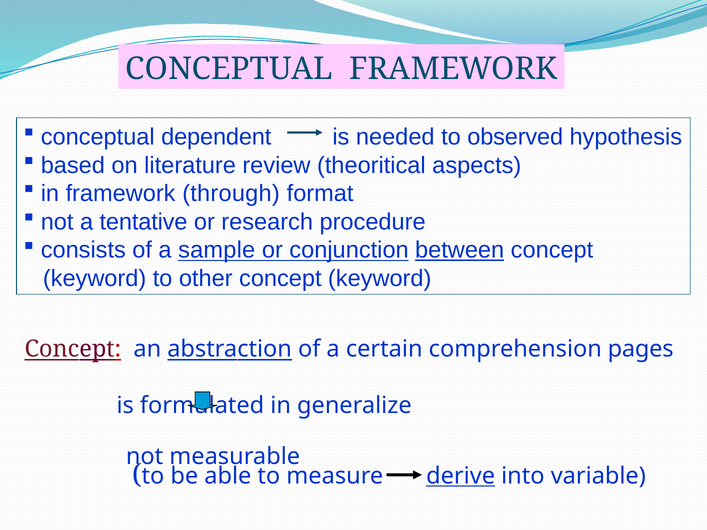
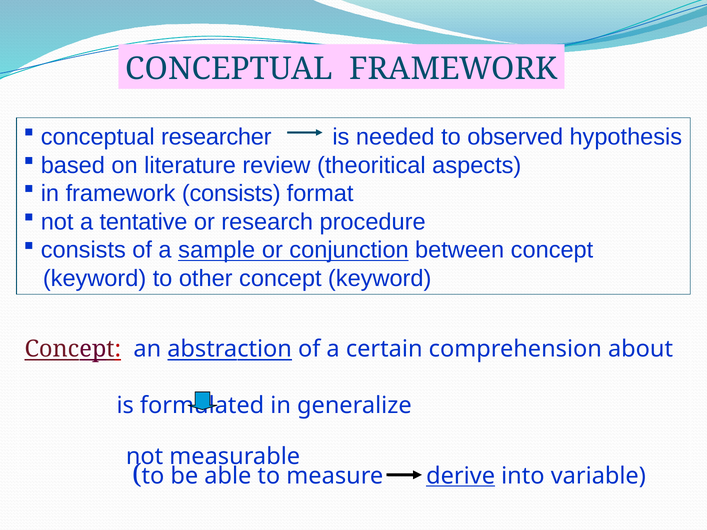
dependent: dependent -> researcher (216, 137)
framework through: through -> consists (231, 194)
between underline: present -> none (460, 250)
pages: pages -> about (641, 349)
